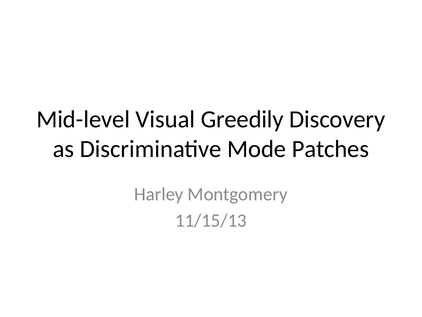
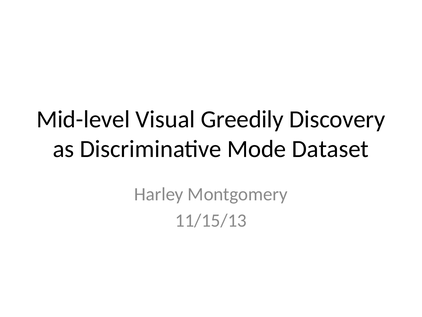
Patches: Patches -> Dataset (330, 149)
